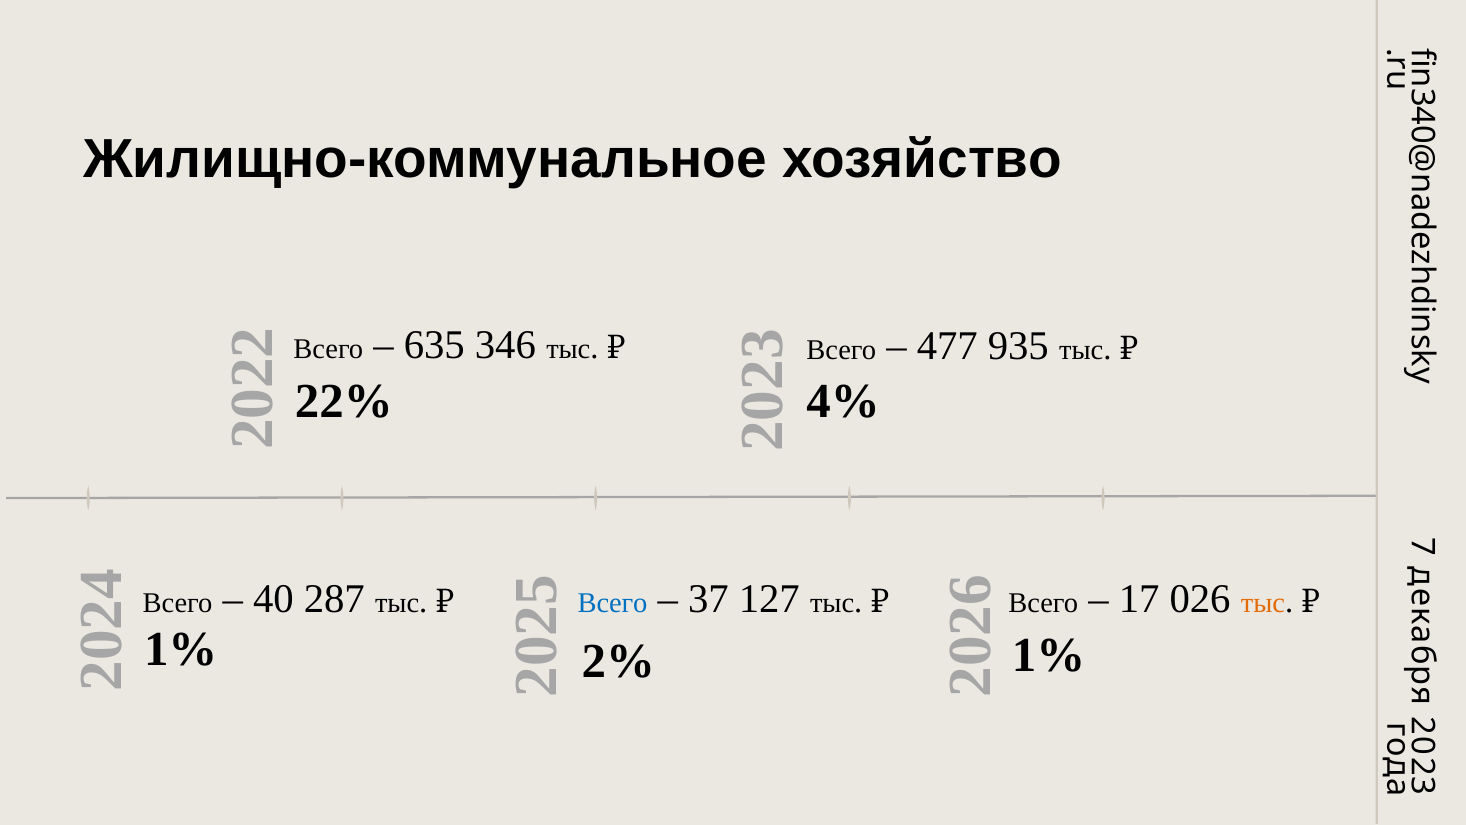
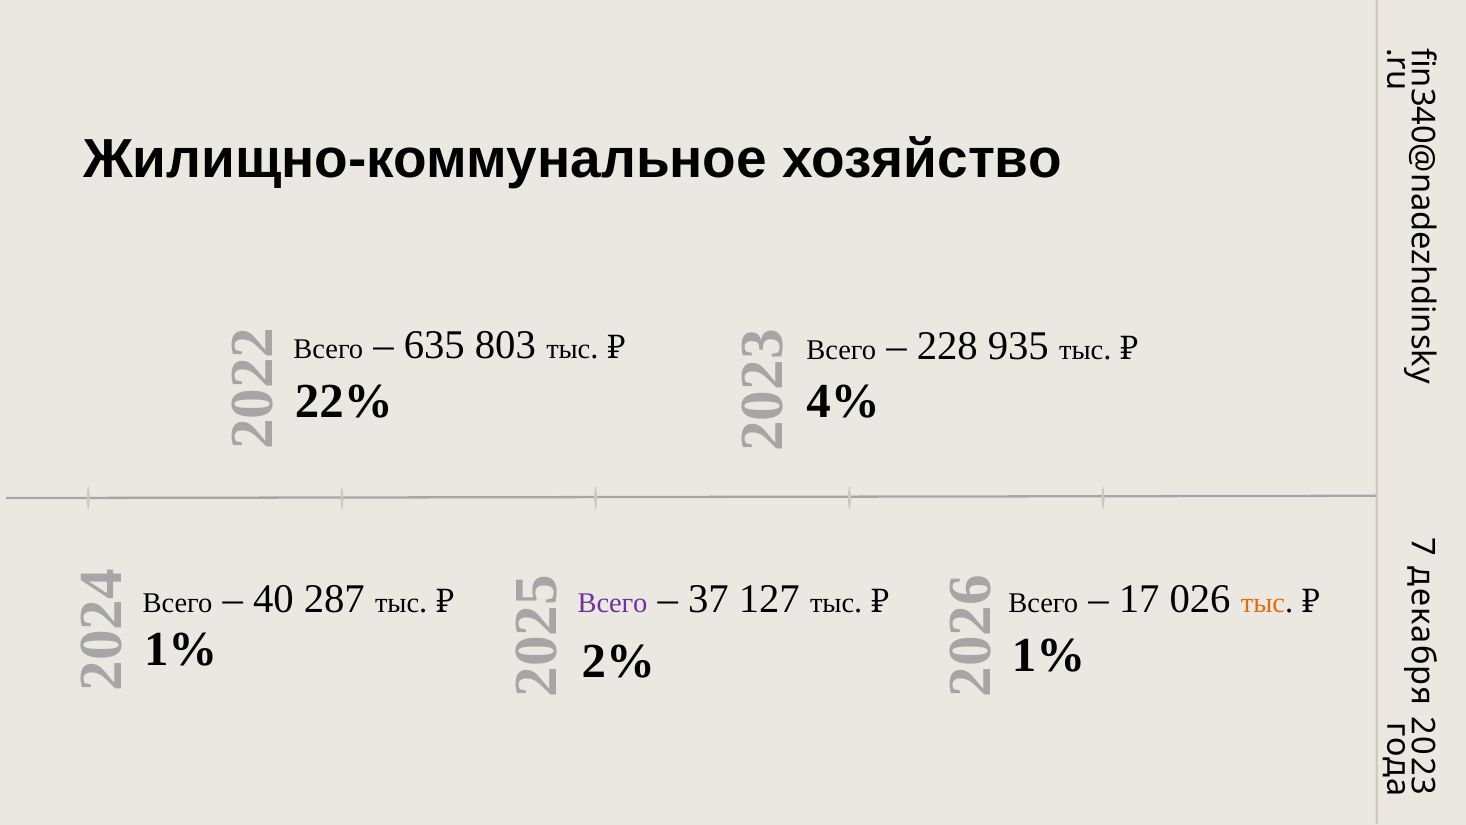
346: 346 -> 803 (505, 344)
477: 477 -> 228 (947, 345)
Всего colour: blue -> purple (613, 603)
